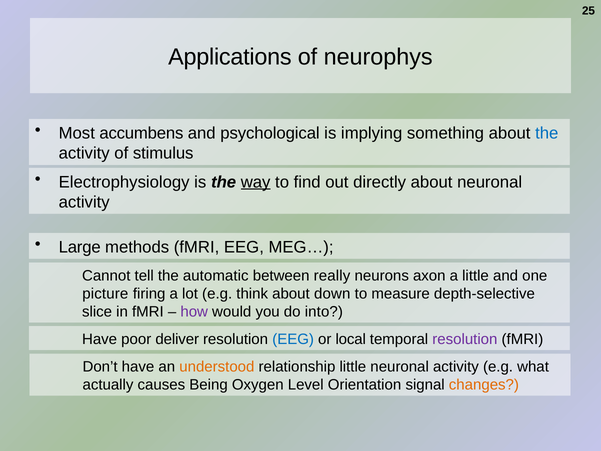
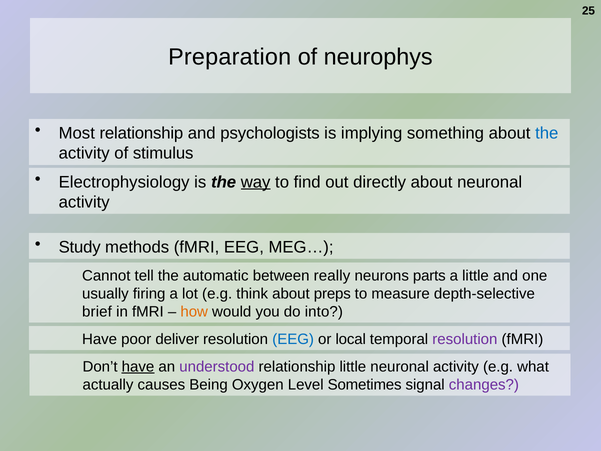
Applications: Applications -> Preparation (230, 57)
Most accumbens: accumbens -> relationship (141, 133)
psychological: psychological -> psychologists (270, 133)
Large: Large -> Study (80, 247)
axon: axon -> parts (429, 275)
picture: picture -> usually (105, 293)
down: down -> preps (332, 293)
slice: slice -> brief (97, 311)
how colour: purple -> orange (194, 311)
have underline: none -> present (138, 367)
understood colour: orange -> purple (217, 367)
Orientation: Orientation -> Sometimes (365, 385)
changes colour: orange -> purple (484, 385)
